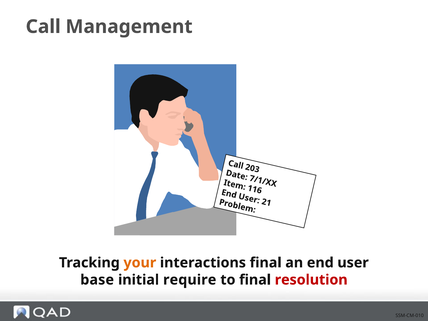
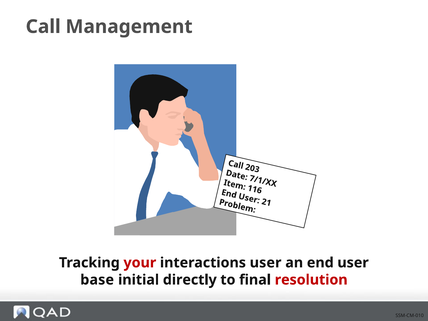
your colour: orange -> red (140, 263)
interactions final: final -> user (266, 263)
require: require -> directly (190, 280)
